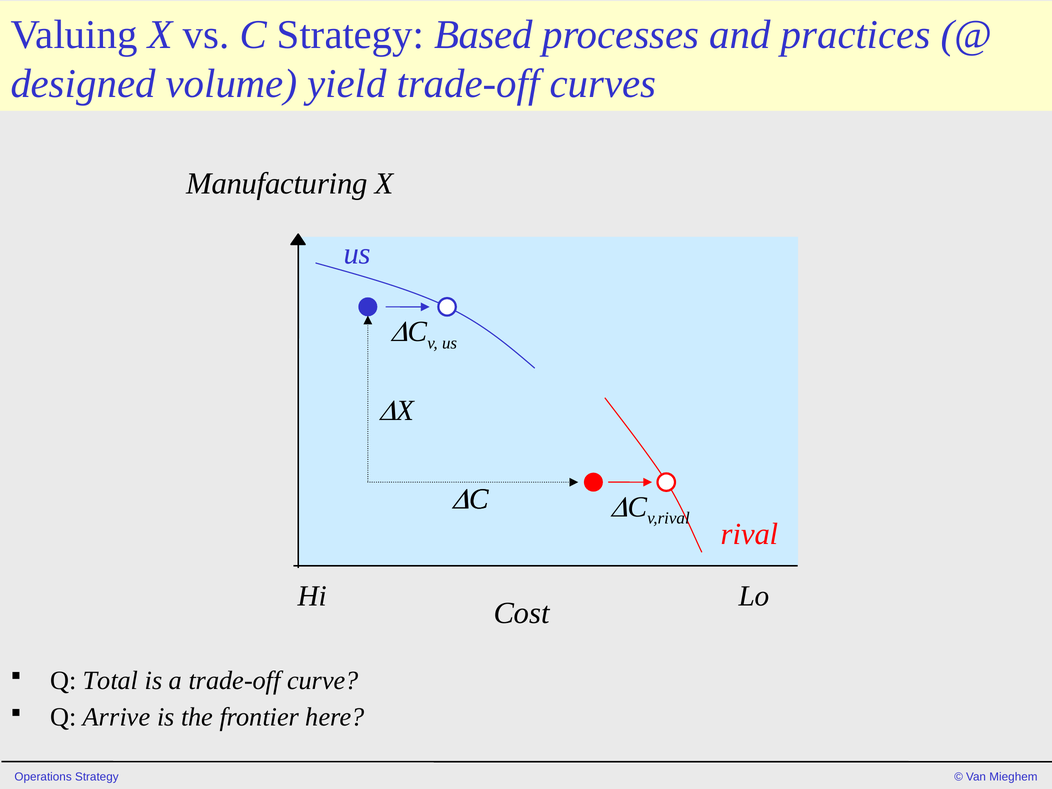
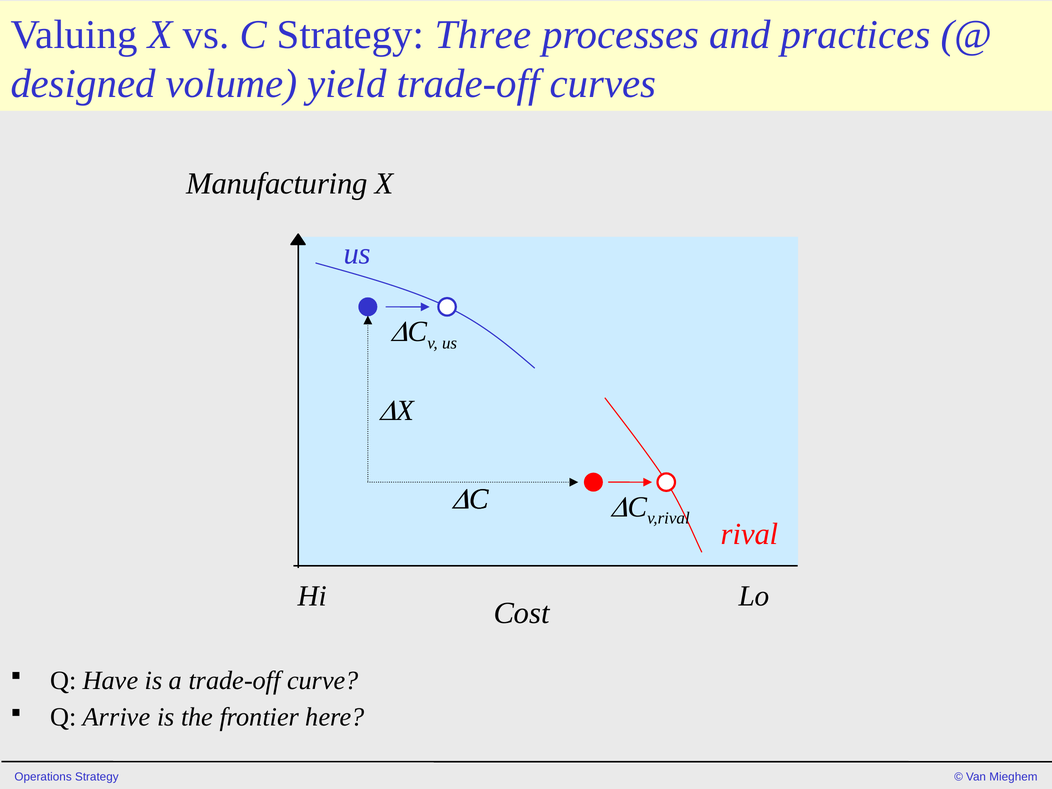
Based: Based -> Three (483, 35)
Total: Total -> Have (111, 680)
